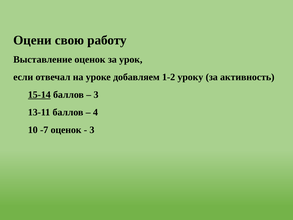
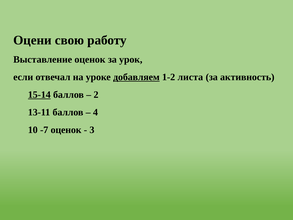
добавляем underline: none -> present (136, 77)
уроку: уроку -> листа (190, 77)
3: 3 -> 2 (96, 95)
